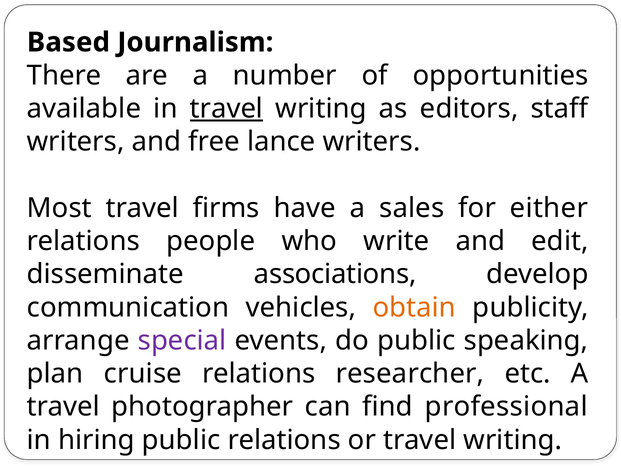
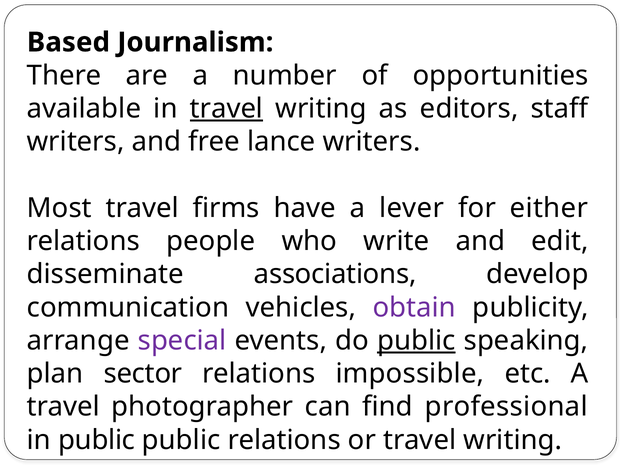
sales: sales -> lever (412, 208)
obtain colour: orange -> purple (414, 307)
public underline: none -> present (416, 340)
cruise: cruise -> sector (143, 374)
researcher: researcher -> impossible (410, 374)
in hiring: hiring -> public (97, 440)
